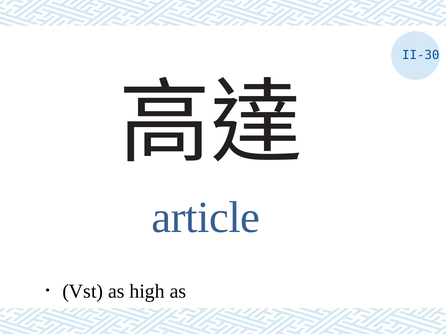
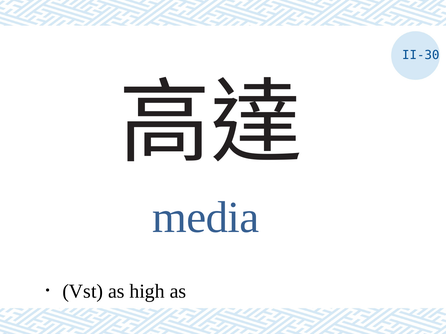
article: article -> media (206, 218)
